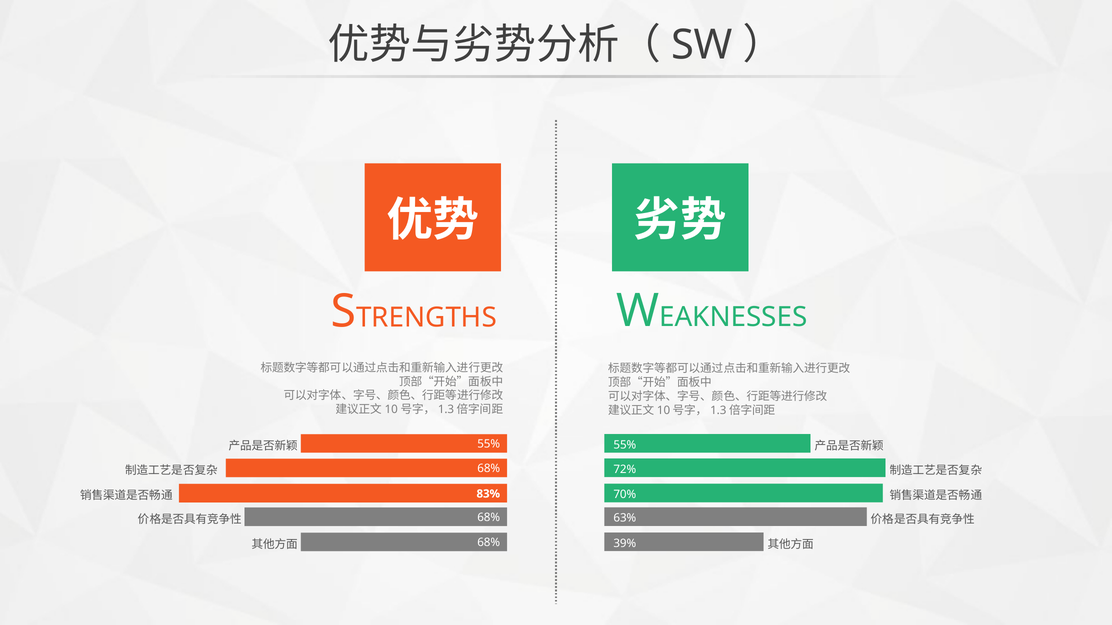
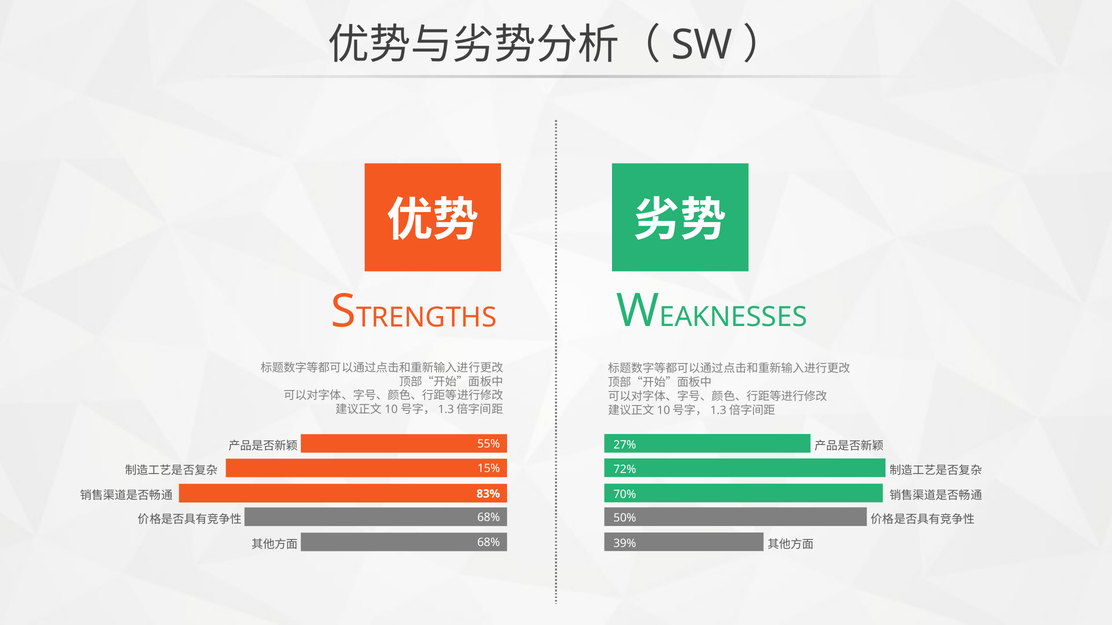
55%: 55% -> 27% (625, 445)
68%: 68% -> 15% (489, 469)
63%: 63% -> 50% (625, 519)
